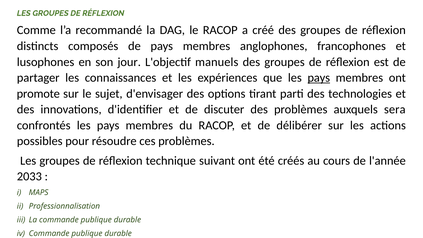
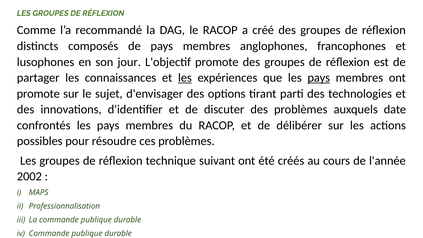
L'objectif manuels: manuels -> promote (217, 62)
les underline: none -> present (185, 78)
sera: sera -> date (395, 109)
2033: 2033 -> 2002 (29, 176)
